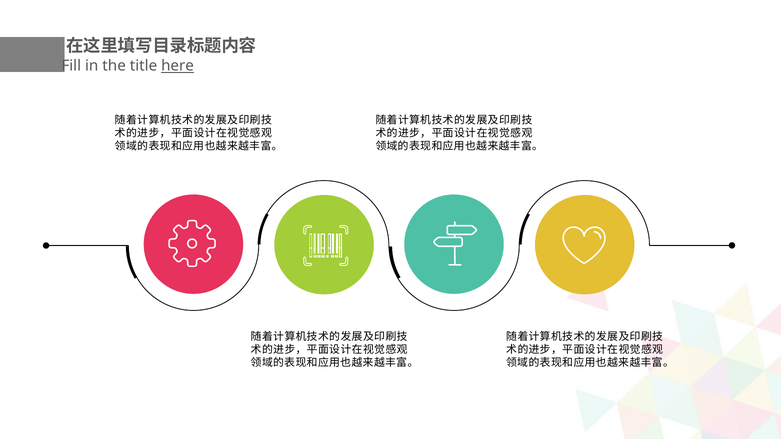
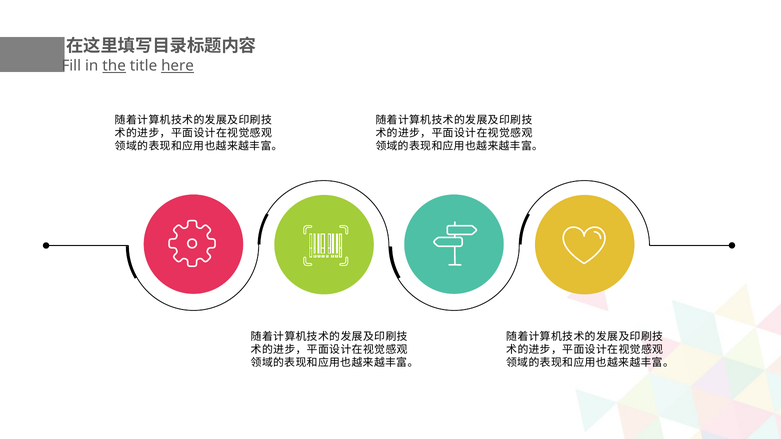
the underline: none -> present (114, 66)
